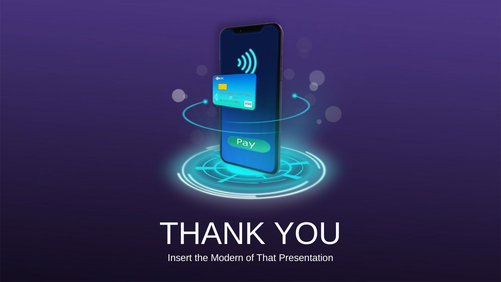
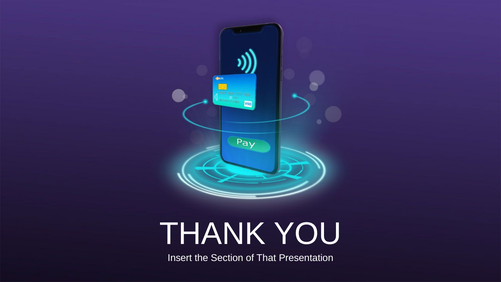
Modern: Modern -> Section (227, 258)
